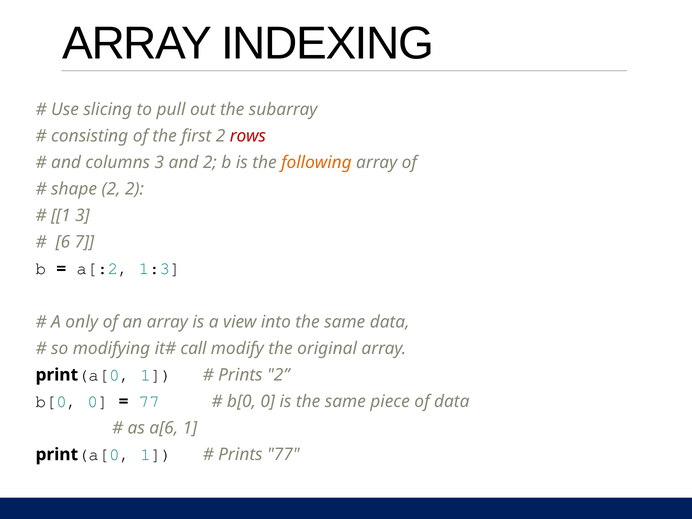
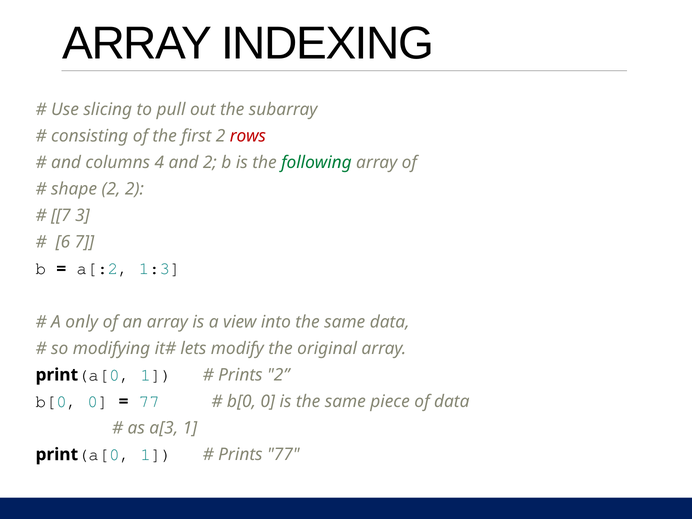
columns 3: 3 -> 4 (159, 163)
following colour: orange -> green (316, 163)
1: 1 -> 7 (61, 216)
call: call -> lets (193, 348)
a[6: a[6 -> a[3 (164, 428)
